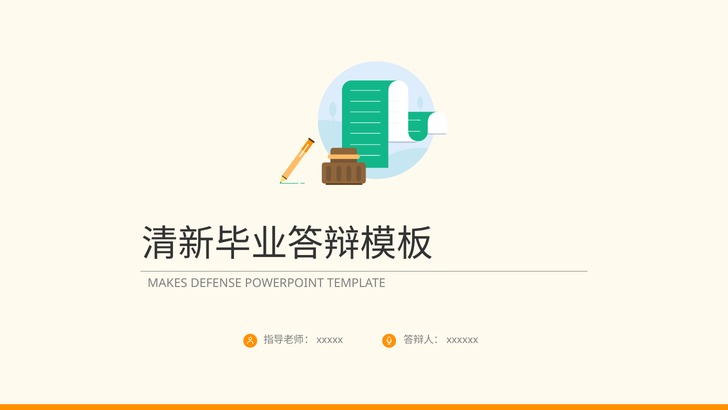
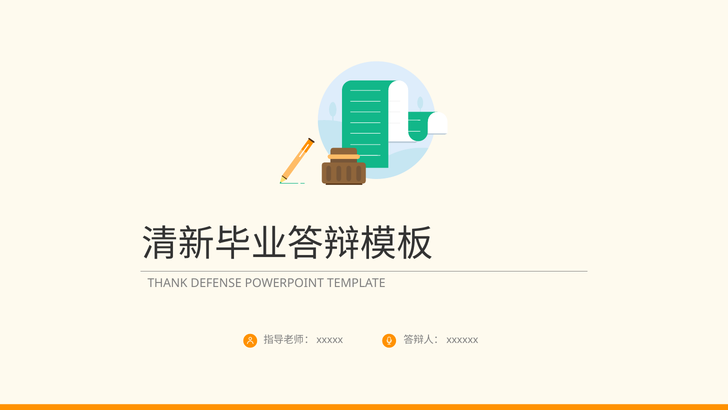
MAKES: MAKES -> THANK (167, 283)
